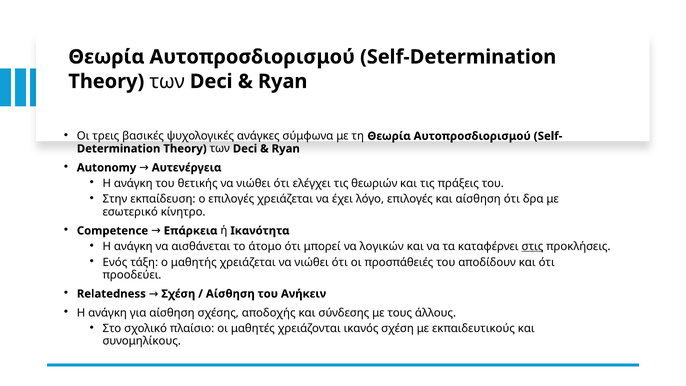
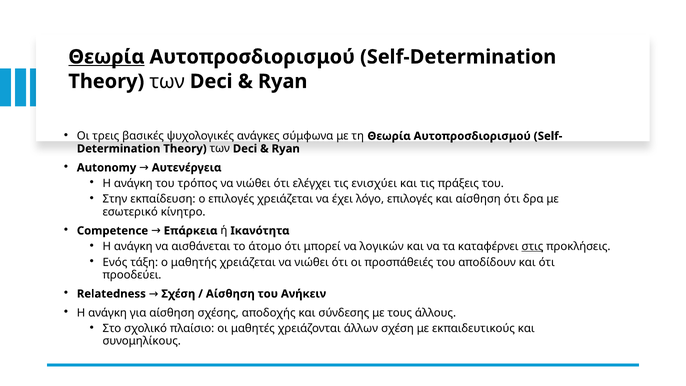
Θεωρία underline: none -> present (106, 57)
θετικής: θετικής -> τρόπος (198, 183)
θεωριών: θεωριών -> ενισχύει (374, 183)
ικανός: ικανός -> άλλων (361, 328)
